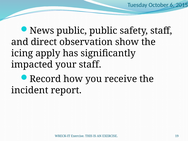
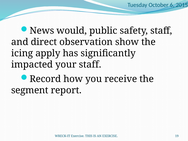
News public: public -> would (72, 31)
incident: incident -> segment (30, 90)
